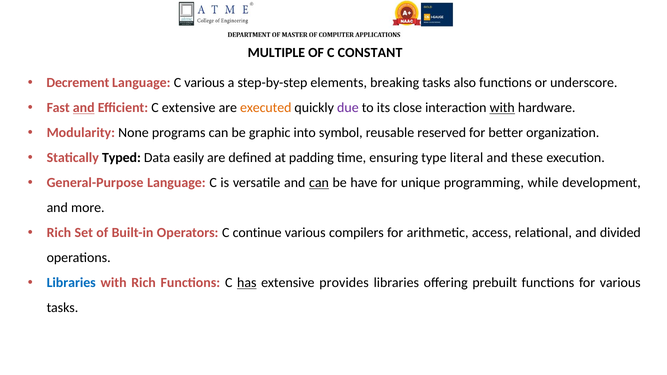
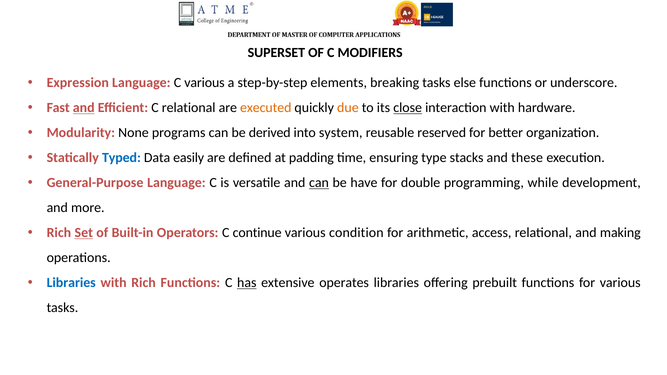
MULTIPLE: MULTIPLE -> SUPERSET (276, 53)
CONSTANT: CONSTANT -> MODIFIERS (370, 53)
Decrement: Decrement -> Expression (78, 83)
also: also -> else (465, 83)
C extensive: extensive -> relational (189, 108)
due colour: purple -> orange (348, 108)
close underline: none -> present (408, 108)
with underline: present -> none (502, 108)
graphic: graphic -> derived (270, 133)
symbol: symbol -> system (341, 133)
Typed colour: black -> blue (121, 158)
literal: literal -> stacks (467, 158)
unique: unique -> double (421, 183)
Set underline: none -> present (84, 233)
compilers: compilers -> condition (356, 233)
divided: divided -> making (620, 233)
provides: provides -> operates (344, 283)
